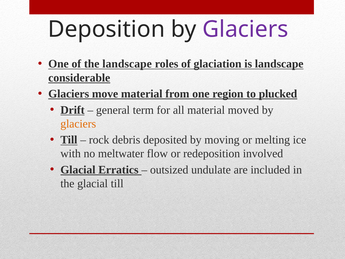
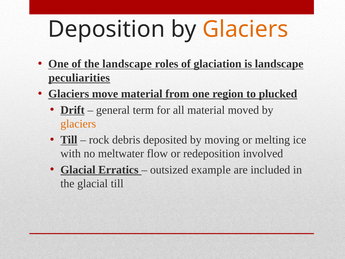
Glaciers colour: purple -> orange (245, 29)
considerable: considerable -> peculiarities (79, 78)
undulate: undulate -> example (211, 170)
